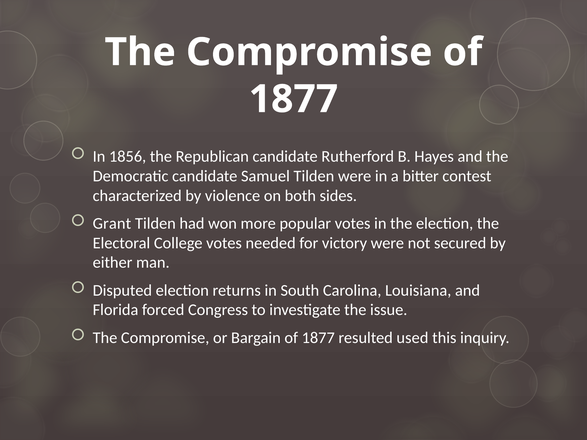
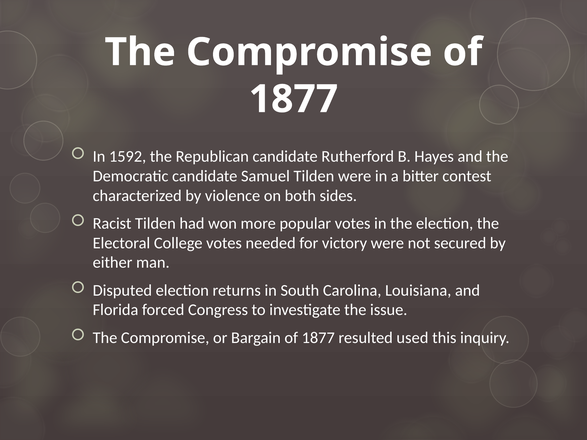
1856: 1856 -> 1592 (128, 157)
Grant: Grant -> Racist (112, 224)
